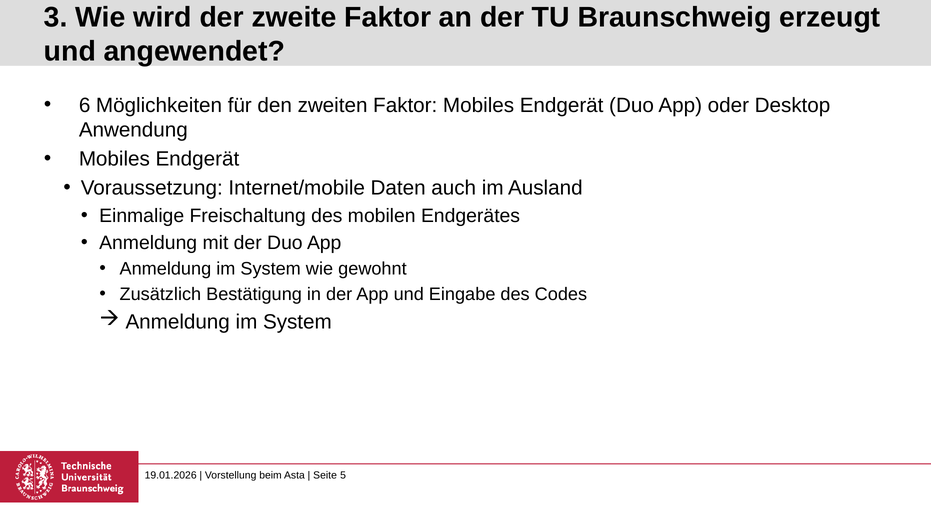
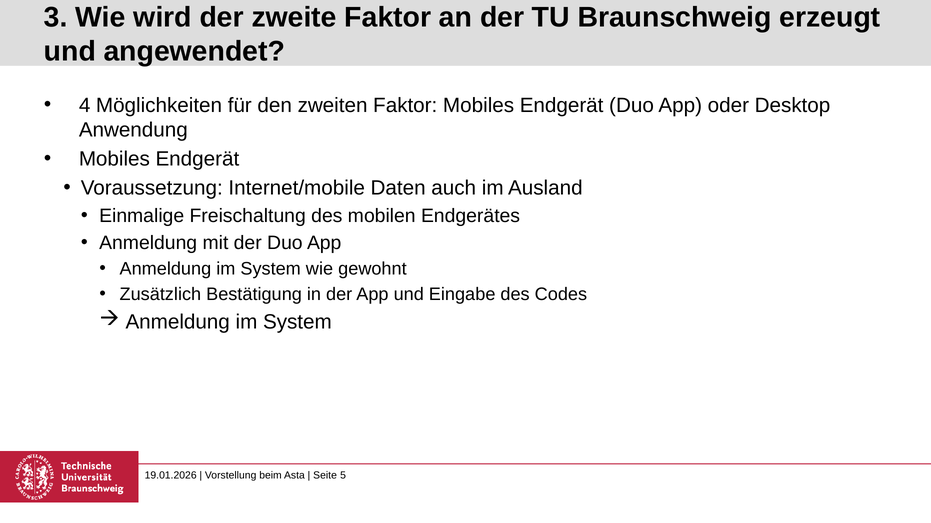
6: 6 -> 4 (85, 105)
